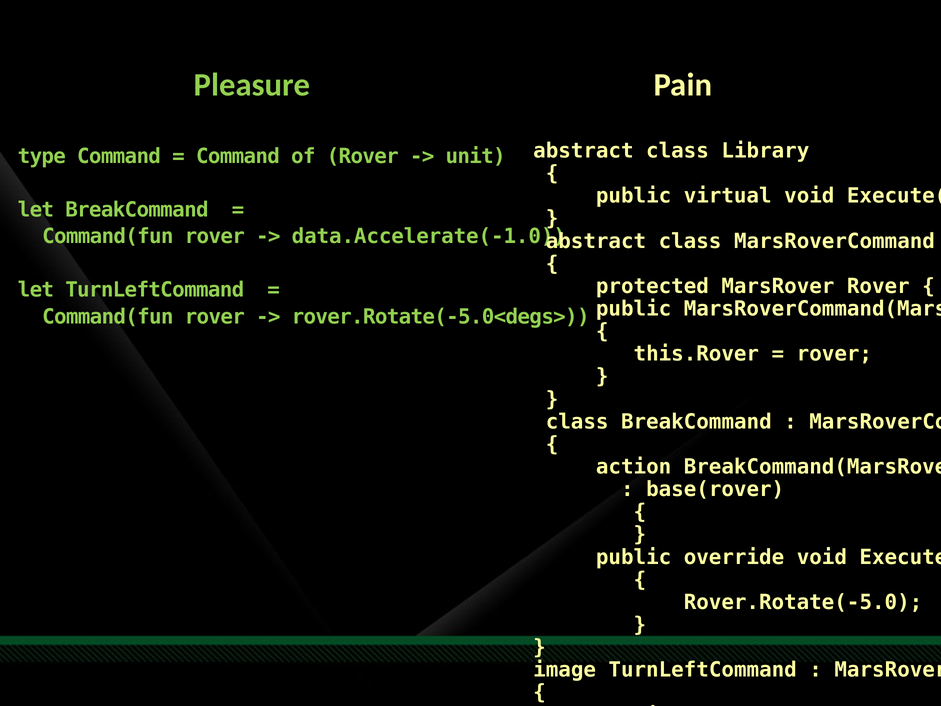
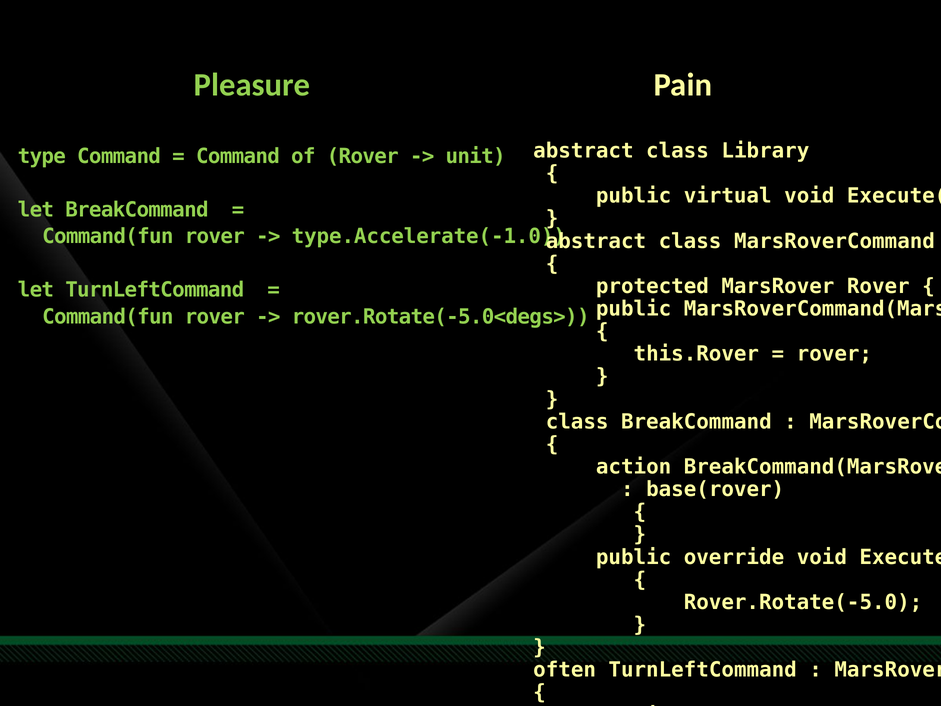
data.Accelerate(-1.0: data.Accelerate(-1.0 -> type.Accelerate(-1.0 (429, 236)
image: image -> often (565, 670)
